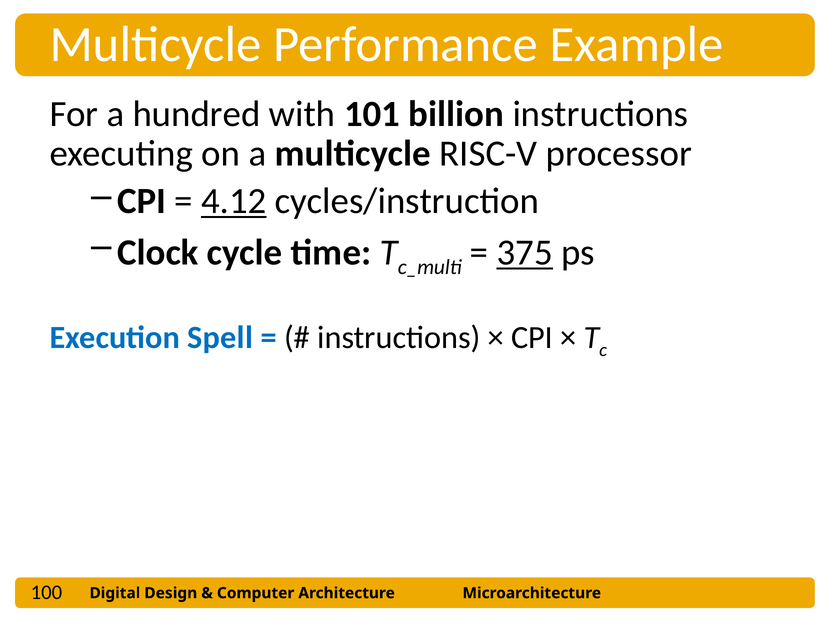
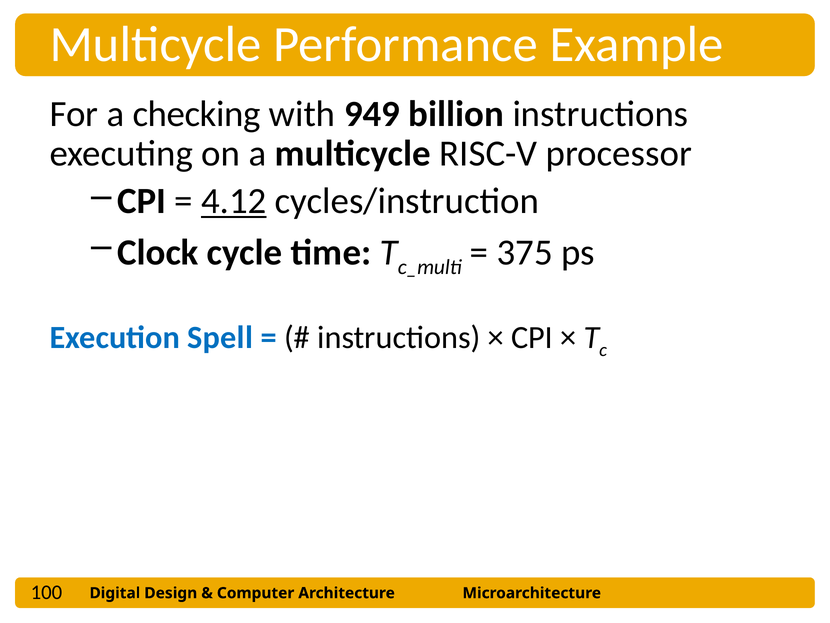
hundred: hundred -> checking (197, 114)
101: 101 -> 949 (372, 114)
375 underline: present -> none (525, 252)
